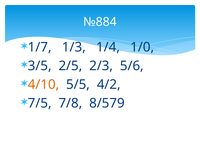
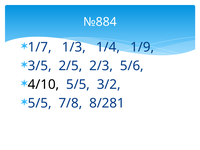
1/0: 1/0 -> 1/9 (142, 47)
4/10 colour: orange -> black (44, 84)
4/2: 4/2 -> 3/2 (109, 84)
7/5: 7/5 -> 5/5 (40, 103)
8/579: 8/579 -> 8/281 (107, 103)
